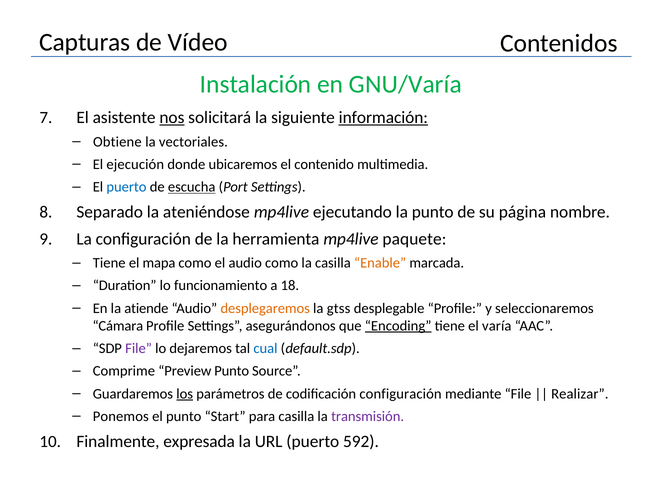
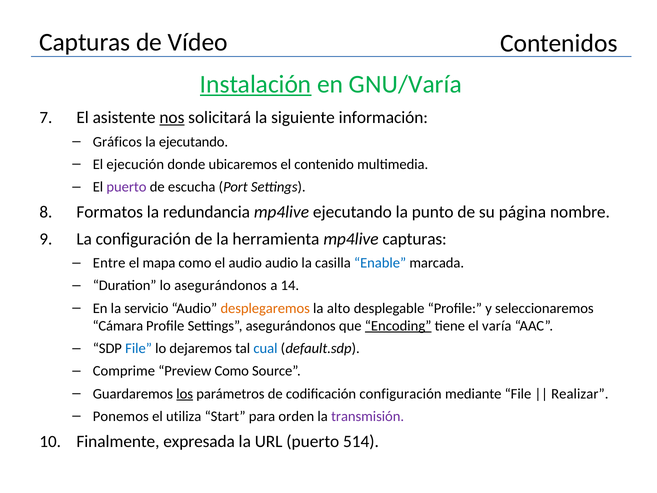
Instalación underline: none -> present (256, 84)
información underline: present -> none (383, 118)
Obtiene: Obtiene -> Gráficos (117, 142)
la vectoriales: vectoriales -> ejecutando (193, 142)
puerto colour: blue -> purple (126, 187)
escucha underline: present -> none (192, 187)
Separado: Separado -> Formatos (110, 212)
ateniéndose: ateniéndose -> redundancia (206, 212)
mp4live paquete: paquete -> capturas (415, 239)
Tiene: Tiene -> Entre (109, 263)
audio como: como -> audio (282, 263)
Enable colour: orange -> blue (380, 263)
lo funcionamiento: funcionamiento -> asegurándonos (221, 285)
18: 18 -> 14 (290, 285)
atiende: atiende -> servicio (146, 308)
gtss: gtss -> alto (339, 308)
File colour: purple -> blue (139, 348)
Preview Punto: Punto -> Como (232, 371)
el punto: punto -> utiliza (184, 416)
para casilla: casilla -> orden (296, 416)
592: 592 -> 514 (361, 441)
